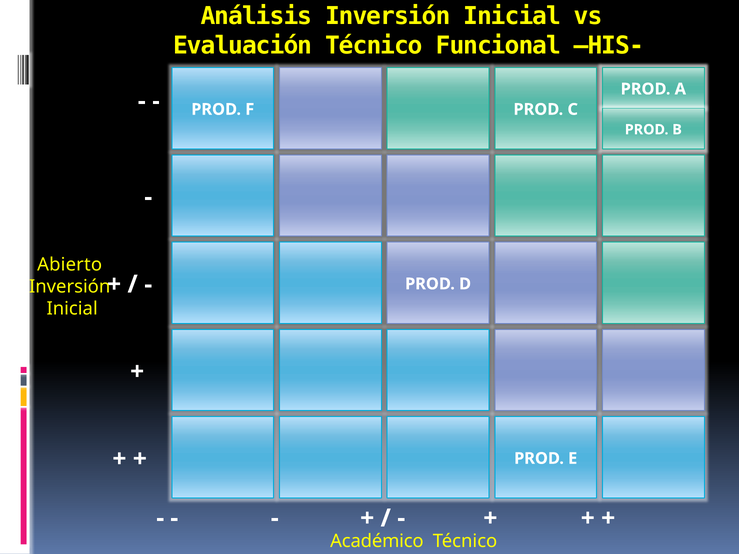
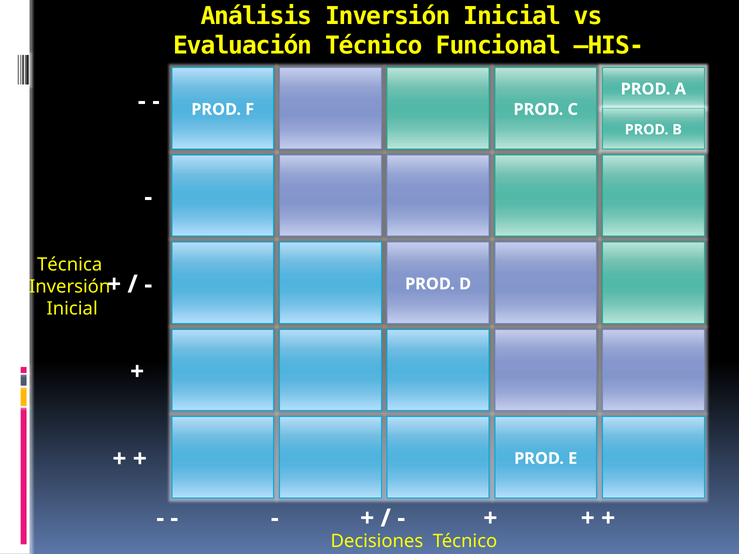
Abierto: Abierto -> Técnica (70, 265)
Académico: Académico -> Decisiones (377, 541)
